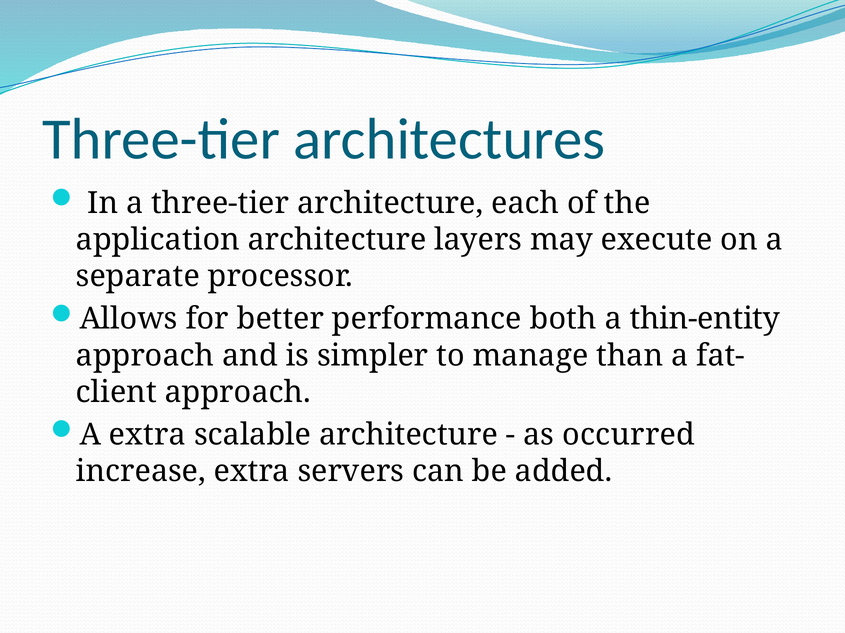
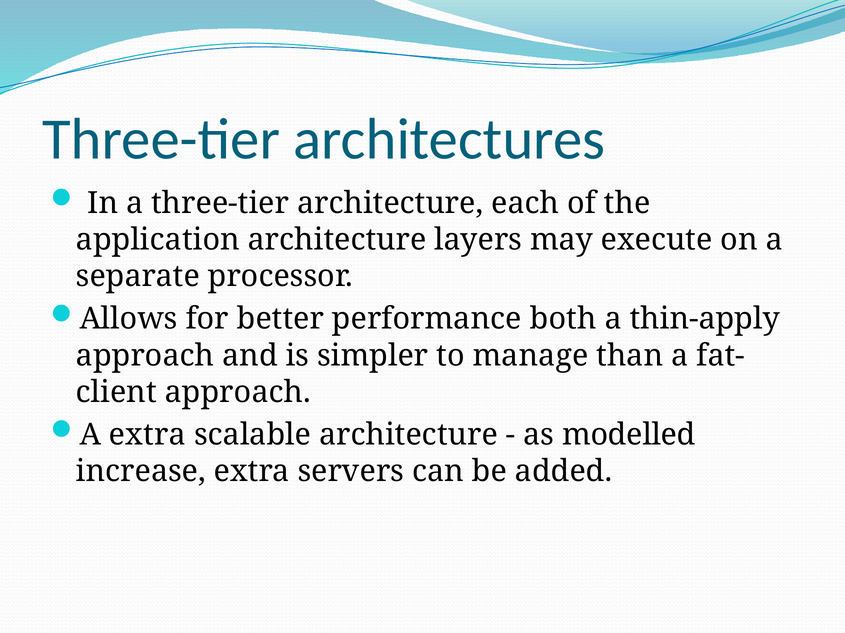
thin-entity: thin-entity -> thin-apply (705, 319)
occurred: occurred -> modelled (629, 435)
